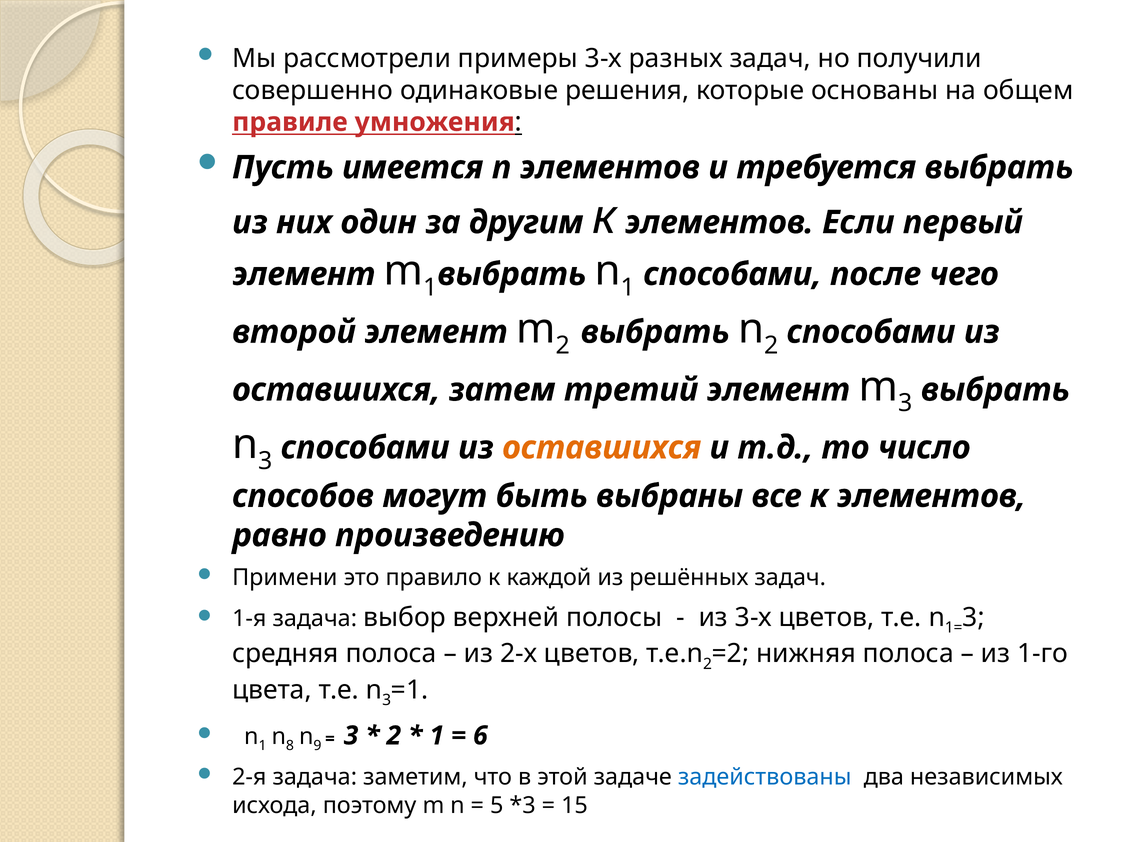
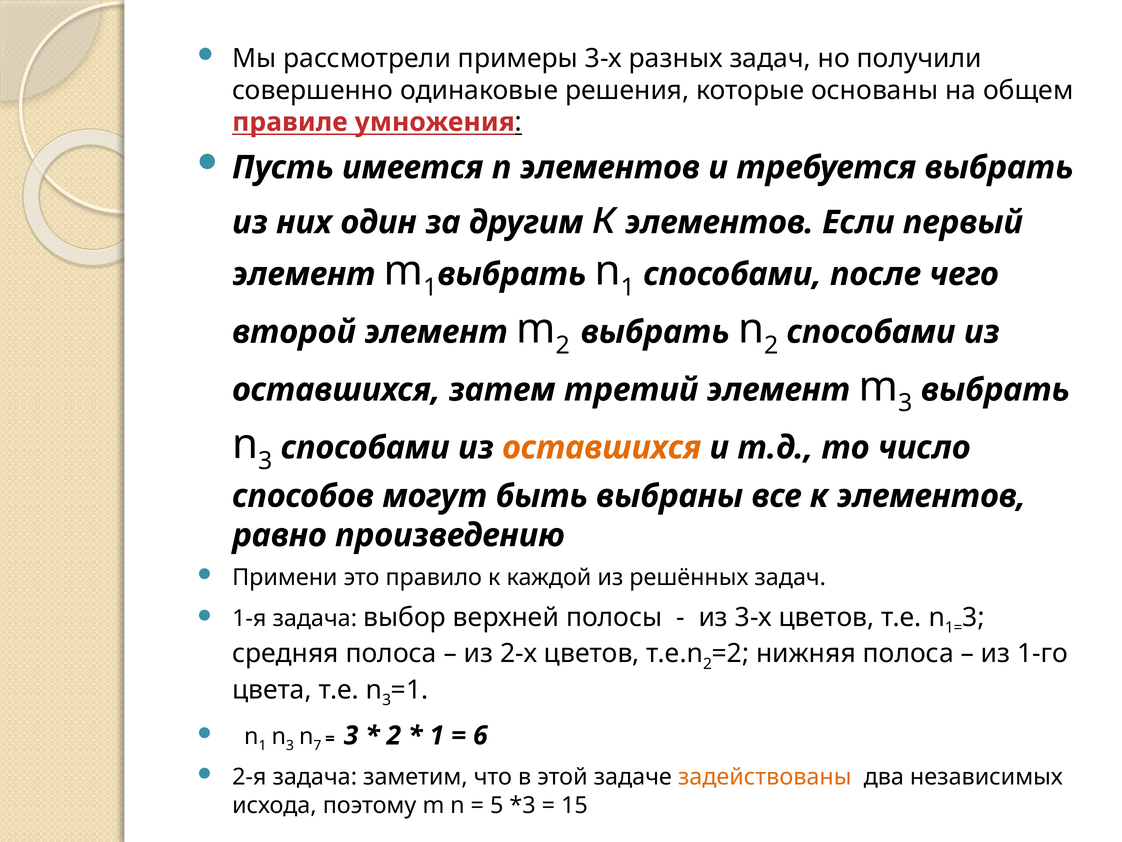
1 n 8: 8 -> 3 (290, 745)
9: 9 -> 7 (317, 745)
задействованы colour: blue -> orange (765, 777)
